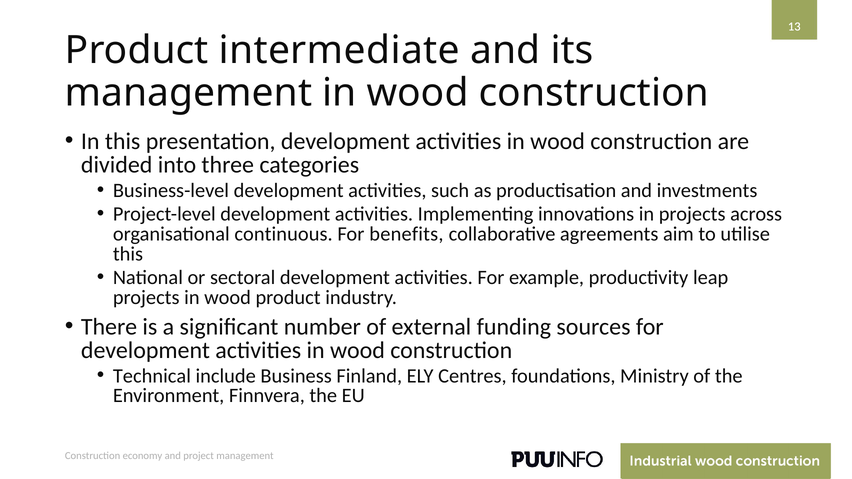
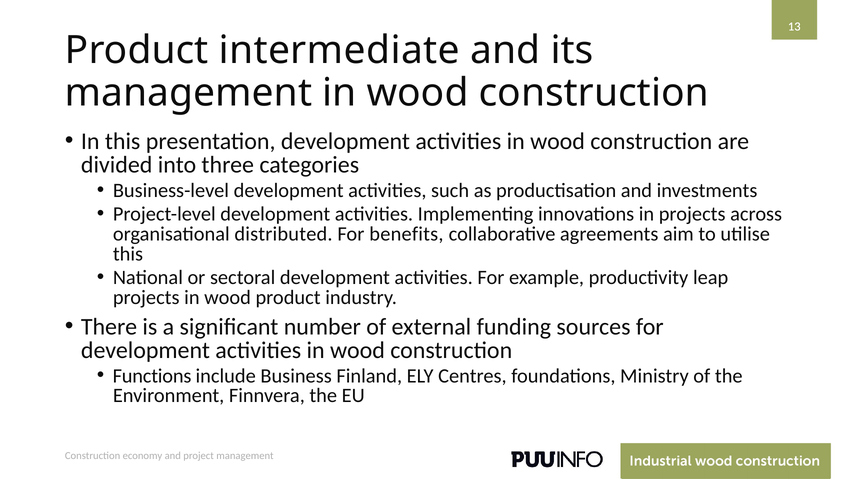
continuous: continuous -> distributed (284, 234)
Technical: Technical -> Functions (152, 376)
